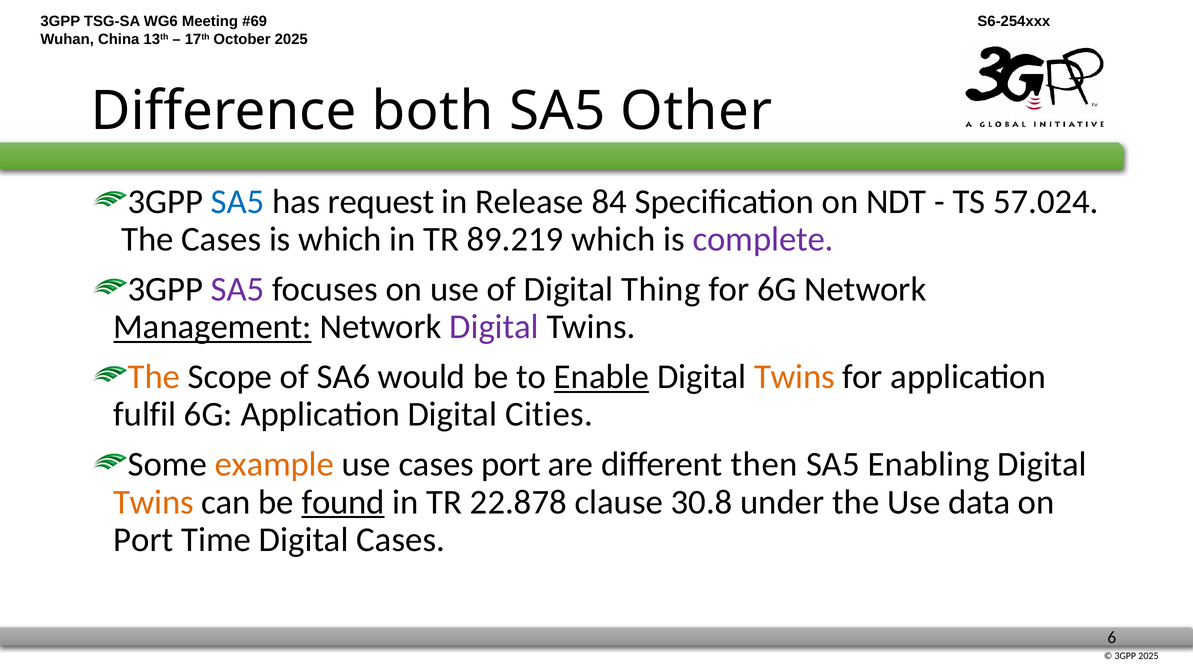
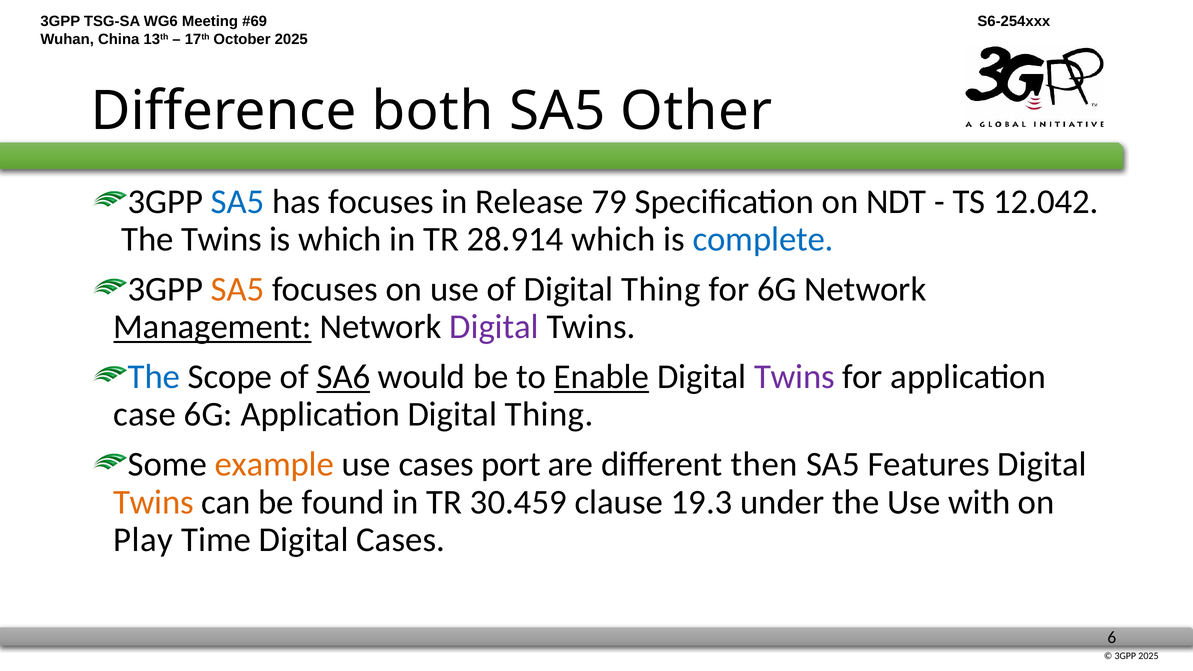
has request: request -> focuses (381, 202)
84: 84 -> 79 (609, 202)
57.024: 57.024 -> 12.042 (1046, 202)
The Cases: Cases -> Twins (222, 239)
89.219: 89.219 -> 28.914 (515, 239)
complete colour: purple -> blue (763, 239)
SA5 colour: purple -> orange (238, 289)
The colour: orange -> blue (154, 377)
SA6 underline: none -> present (343, 377)
Twins colour: orange -> purple (794, 377)
fulfil: fulfil -> case (145, 415)
Application Digital Cities: Cities -> Thing (549, 415)
Enabling: Enabling -> Features (929, 465)
found underline: present -> none (343, 502)
22.878: 22.878 -> 30.459 (518, 502)
30.8: 30.8 -> 19.3 (702, 502)
data: data -> with (979, 502)
Port: Port -> Play (143, 540)
